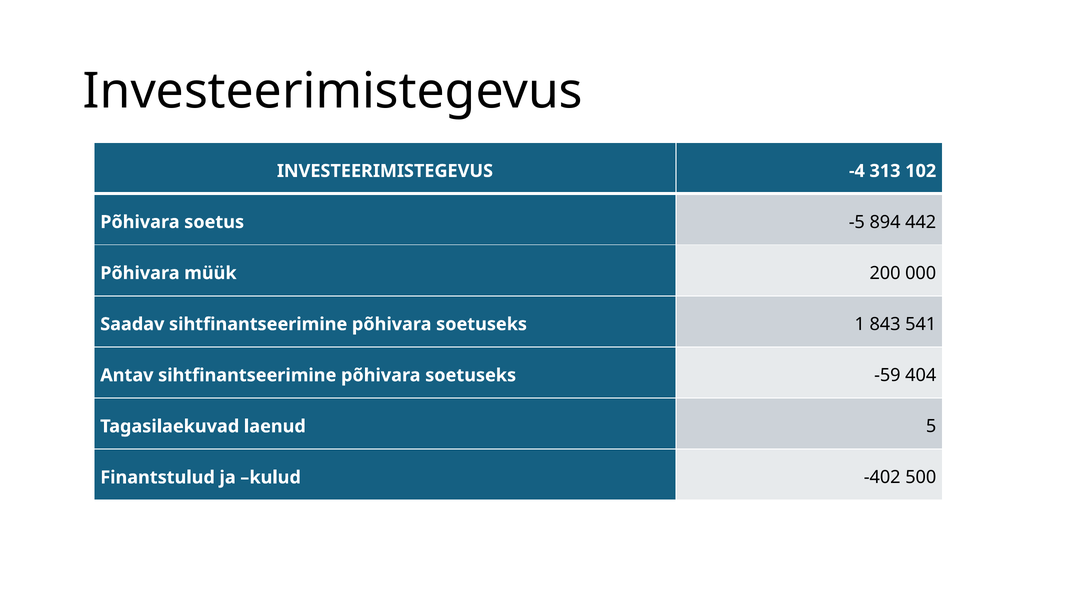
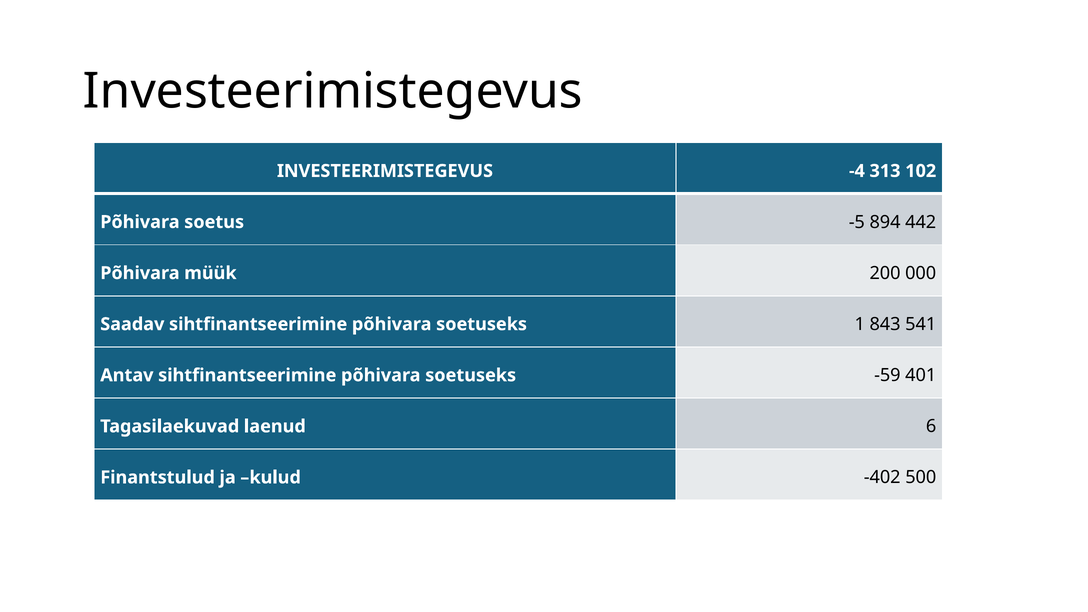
404: 404 -> 401 (921, 375)
5: 5 -> 6 (931, 426)
